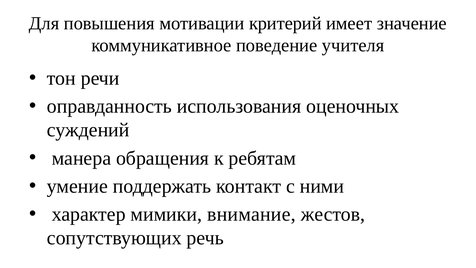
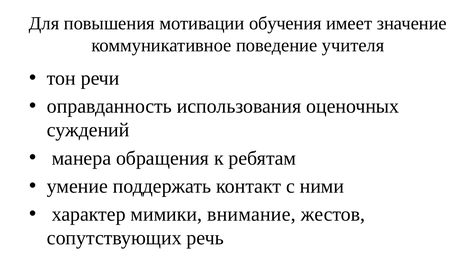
критерий: критерий -> обучения (285, 23)
